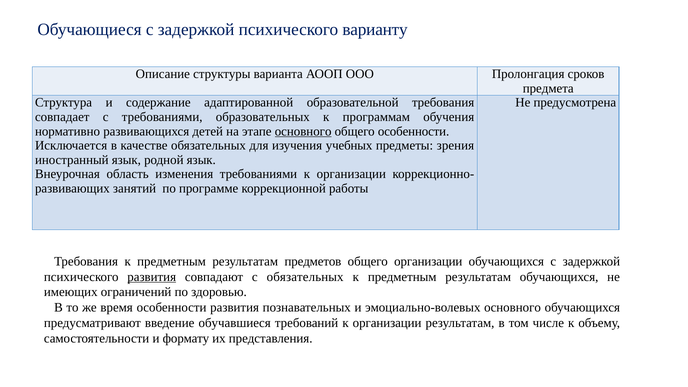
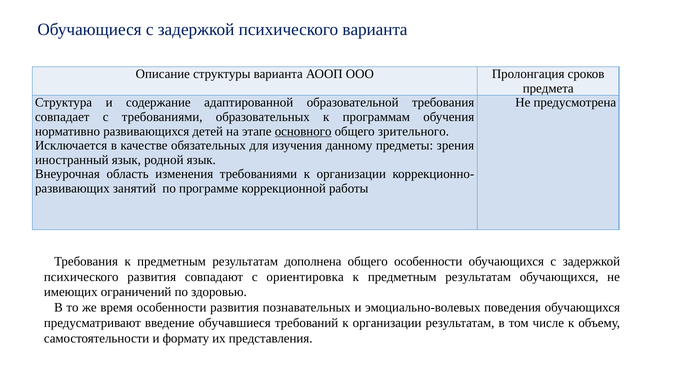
психического варианту: варианту -> варианта (375, 29)
общего особенности: особенности -> зрительного (414, 131)
учебных: учебных -> данному (349, 146)
предметов: предметов -> дополнена (313, 261)
общего организации: организации -> особенности (428, 261)
развития underline: present -> none (152, 277)
с обязательных: обязательных -> ориентировка (305, 277)
эмоциально-волевых основного: основного -> поведения (513, 308)
